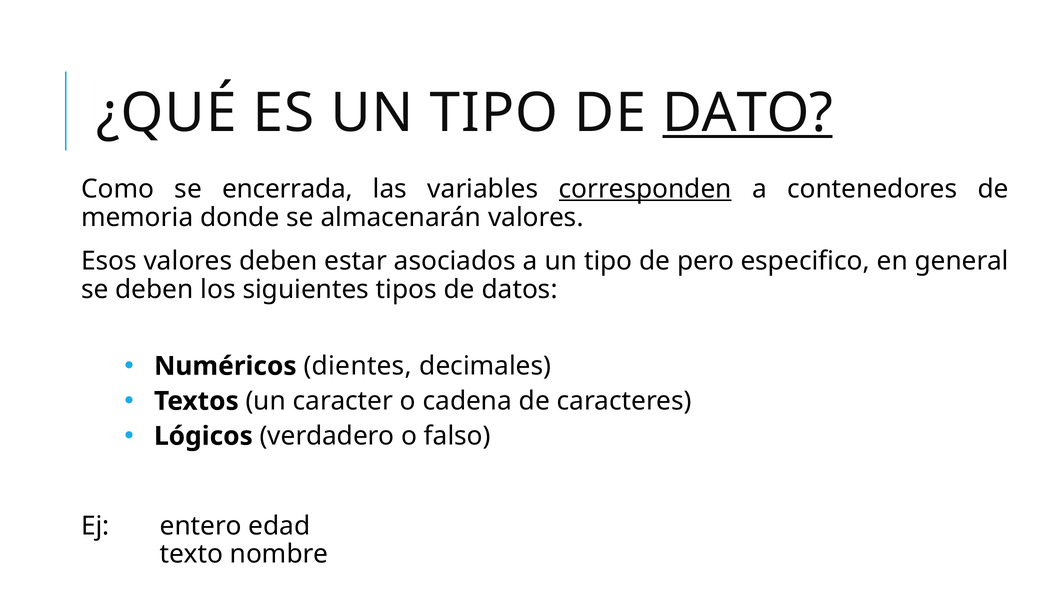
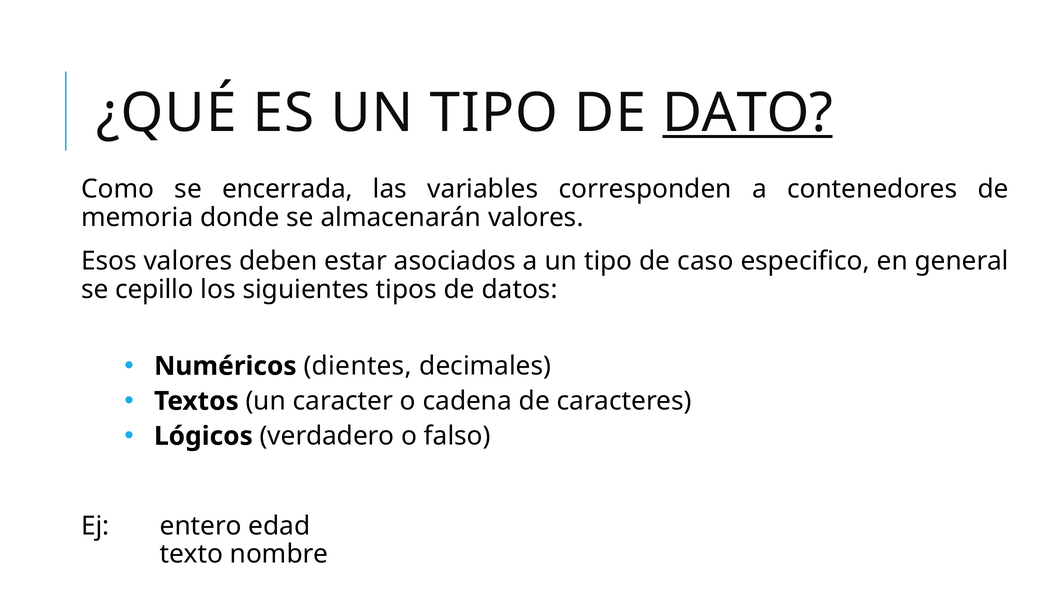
corresponden underline: present -> none (645, 189)
pero: pero -> caso (705, 261)
se deben: deben -> cepillo (155, 289)
